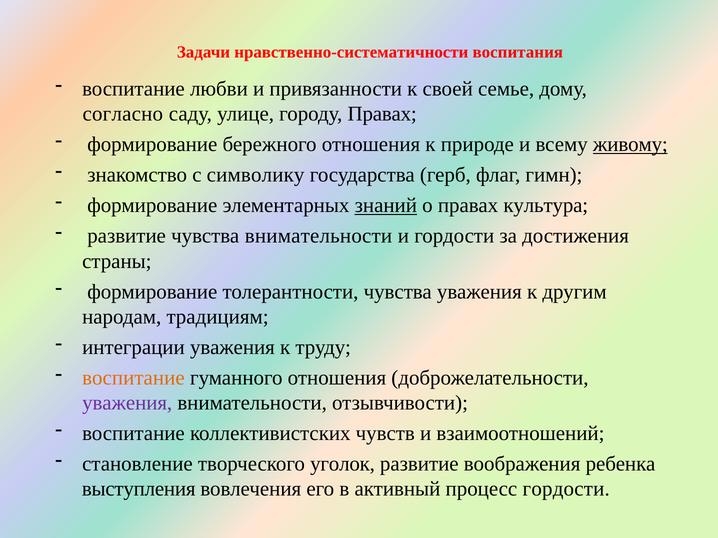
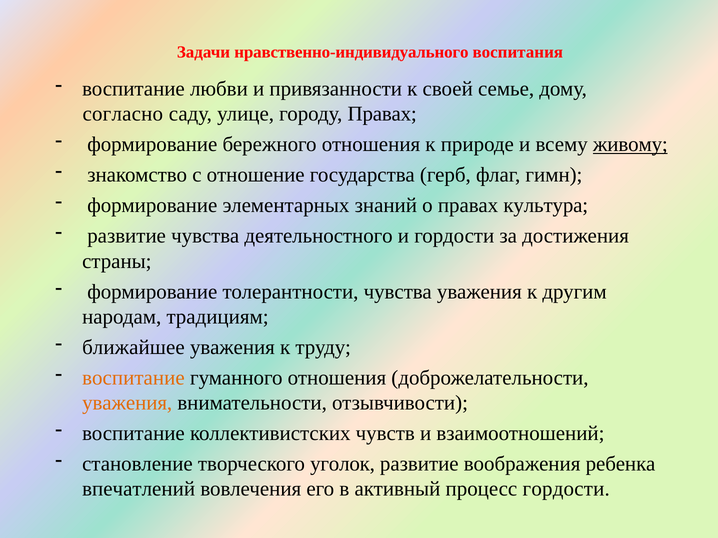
нравственно-систематичности: нравственно-систематичности -> нравственно-индивидуального (351, 52)
символику: символику -> отношение (256, 175)
знаний underline: present -> none (386, 206)
чувства внимательности: внимательности -> деятельностного (319, 236)
интеграции: интеграции -> ближайшее (133, 348)
уважения colour: purple -> orange (127, 403)
выступления: выступления -> впечатлений (139, 489)
